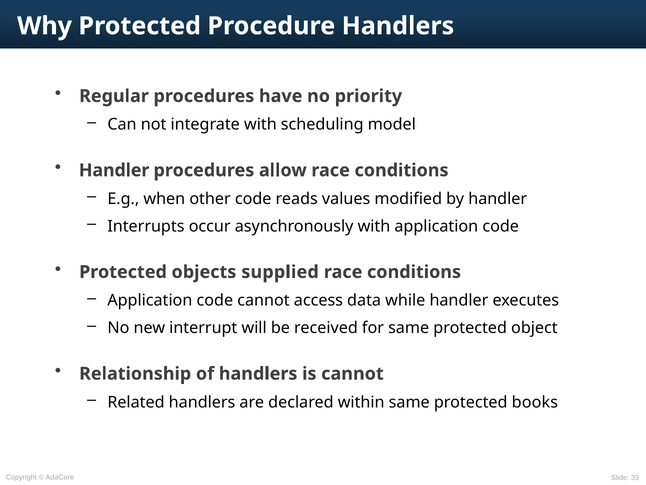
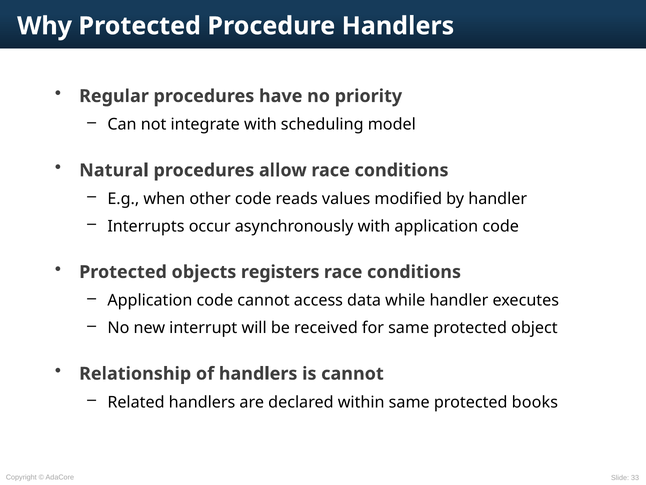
Handler: Handler -> Natural (114, 170)
supplied: supplied -> registers (280, 272)
